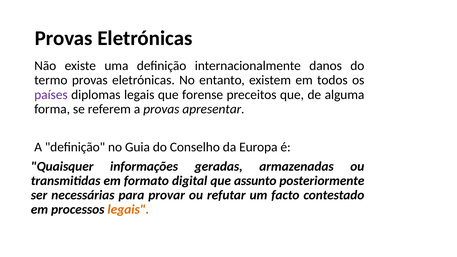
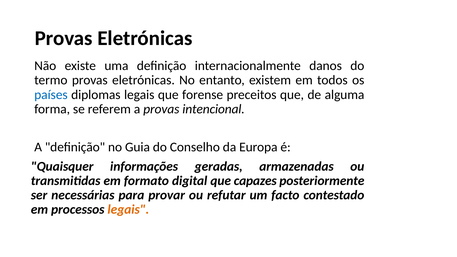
países colour: purple -> blue (51, 95)
apresentar: apresentar -> intencional (214, 109)
assunto: assunto -> capazes (255, 181)
